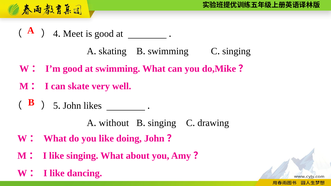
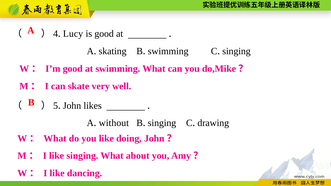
Meet: Meet -> Lucy (73, 34)
